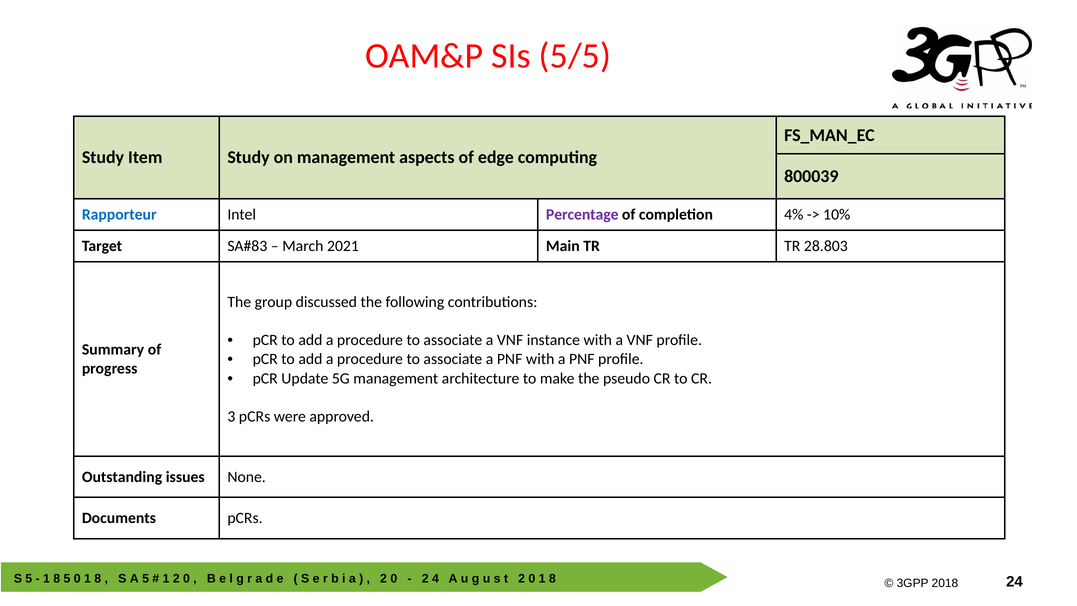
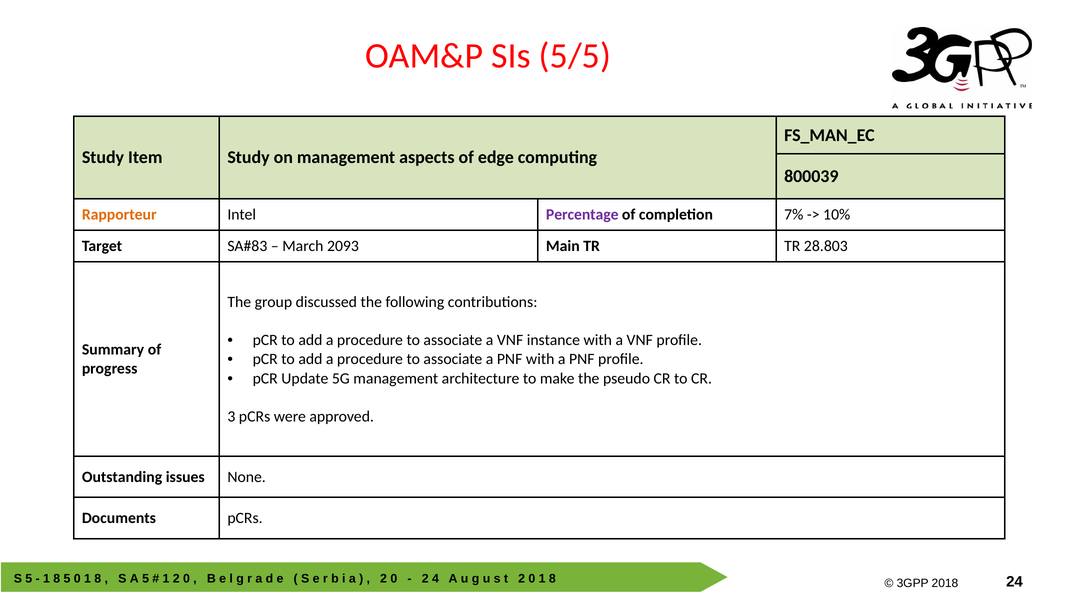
Rapporteur colour: blue -> orange (119, 214)
4%: 4% -> 7% (794, 214)
2021: 2021 -> 2093 (343, 246)
